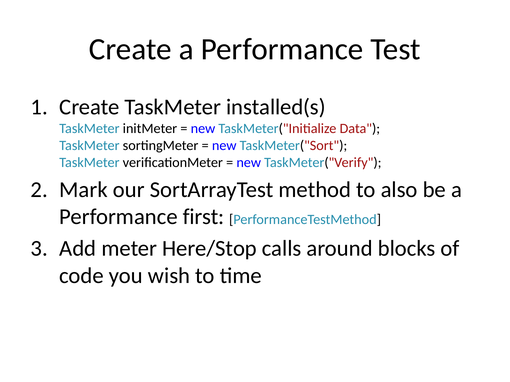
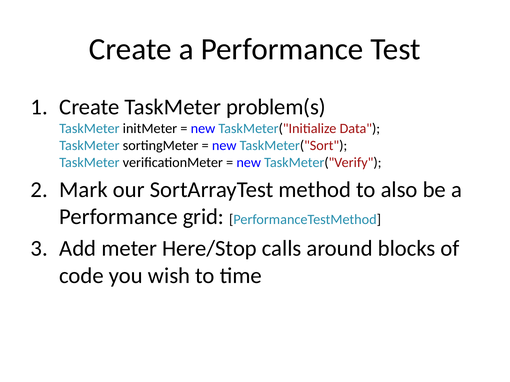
installed(s: installed(s -> problem(s (276, 107)
first: first -> grid (203, 217)
